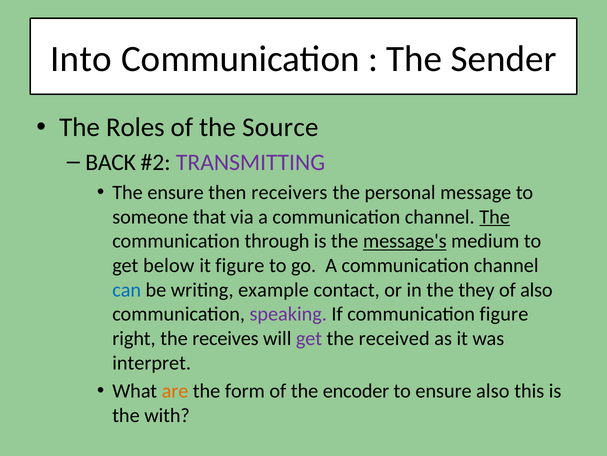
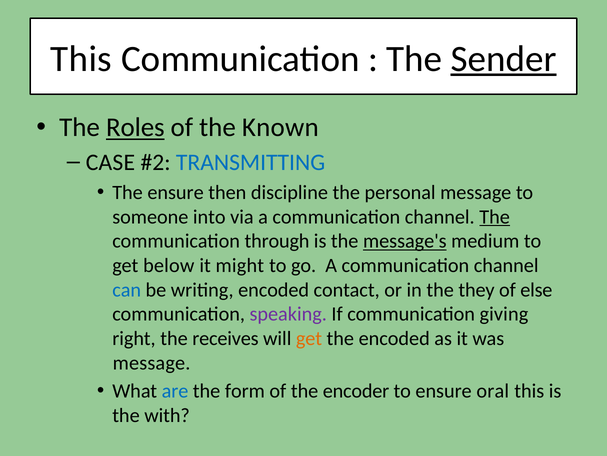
Into: Into -> This (81, 59)
Sender underline: none -> present (504, 59)
Roles underline: none -> present (135, 127)
Source: Source -> Known (280, 127)
BACK: BACK -> CASE (110, 162)
TRANSMITTING colour: purple -> blue (251, 162)
receivers: receivers -> discipline (289, 192)
that: that -> into (209, 217)
it figure: figure -> might (240, 265)
writing example: example -> encoded (274, 289)
of also: also -> else (536, 289)
communication figure: figure -> giving (504, 314)
get colour: purple -> orange (309, 338)
the received: received -> encoded (394, 338)
interpret: interpret -> message (152, 362)
are colour: orange -> blue (175, 391)
ensure also: also -> oral (493, 391)
